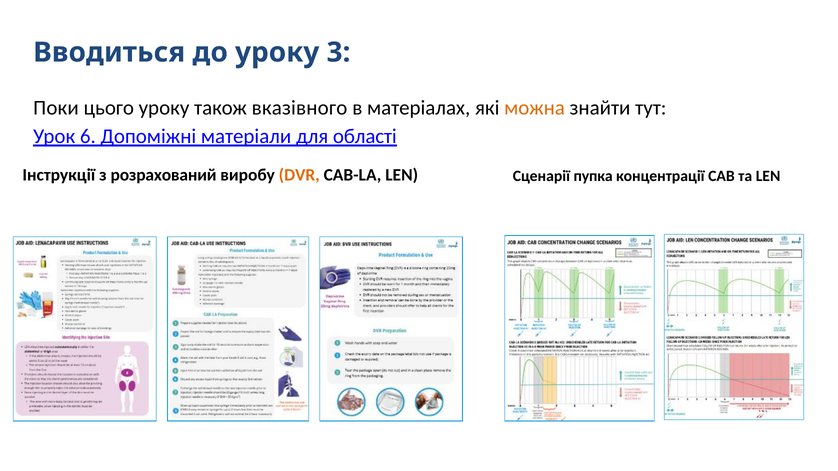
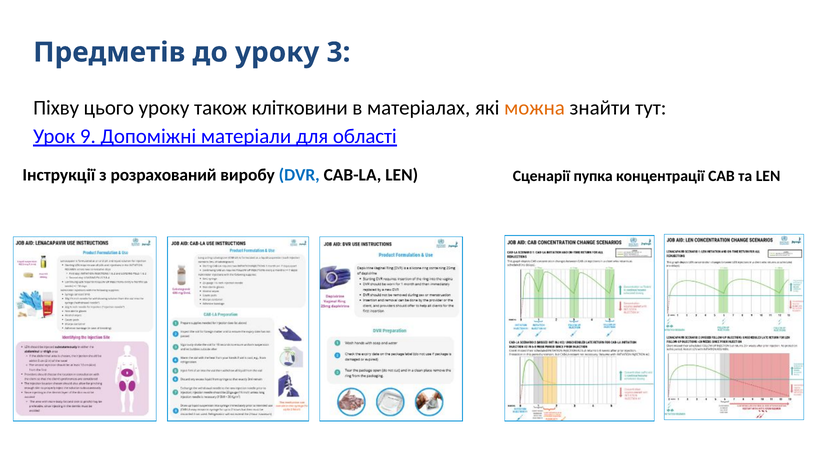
Вводиться: Вводиться -> Предметів (109, 52)
Поки: Поки -> Піхву (56, 108)
вказівного: вказівного -> клітковини (300, 108)
6: 6 -> 9 (88, 136)
DVR colour: orange -> blue (299, 175)
